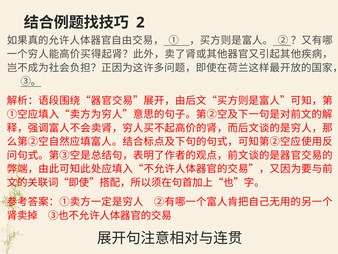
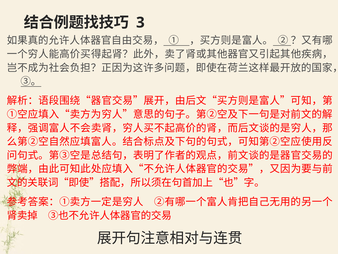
2: 2 -> 3 (140, 23)
